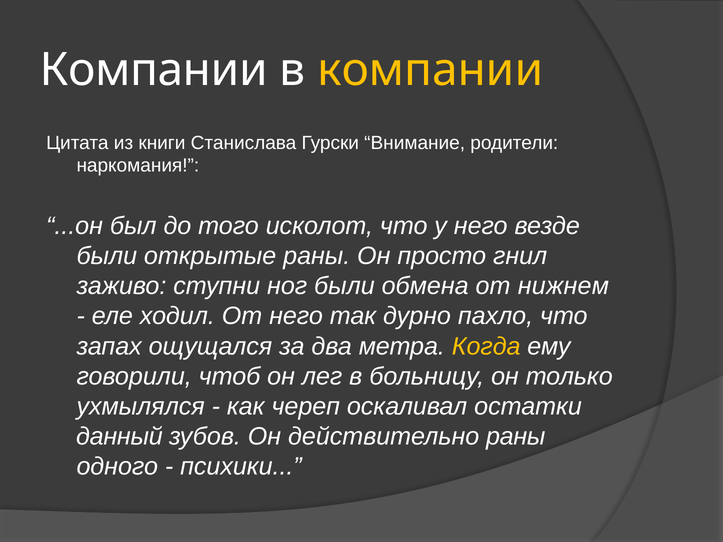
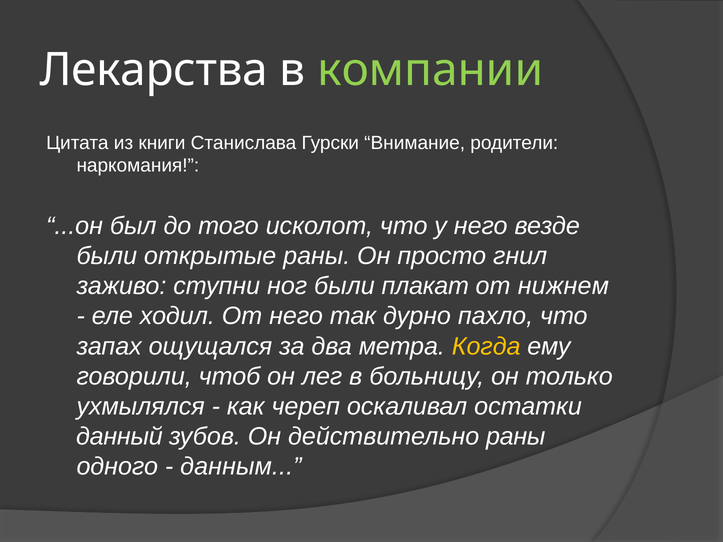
Компании: Компании -> Лекарства (154, 70)
компании colour: yellow -> light green (430, 70)
обмена: обмена -> плакат (425, 286)
психики: психики -> данным (241, 467)
